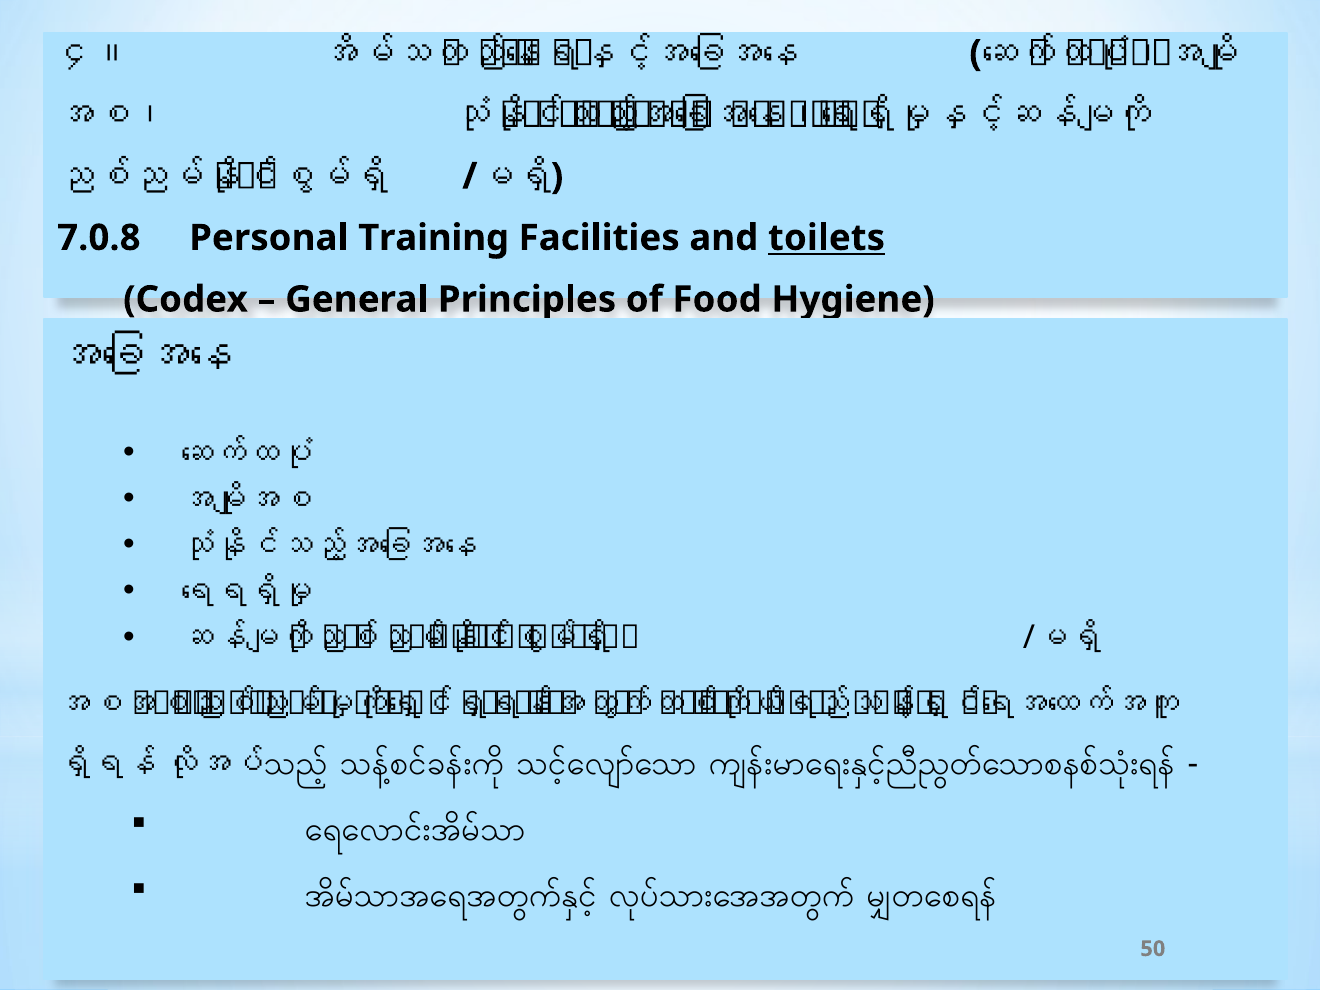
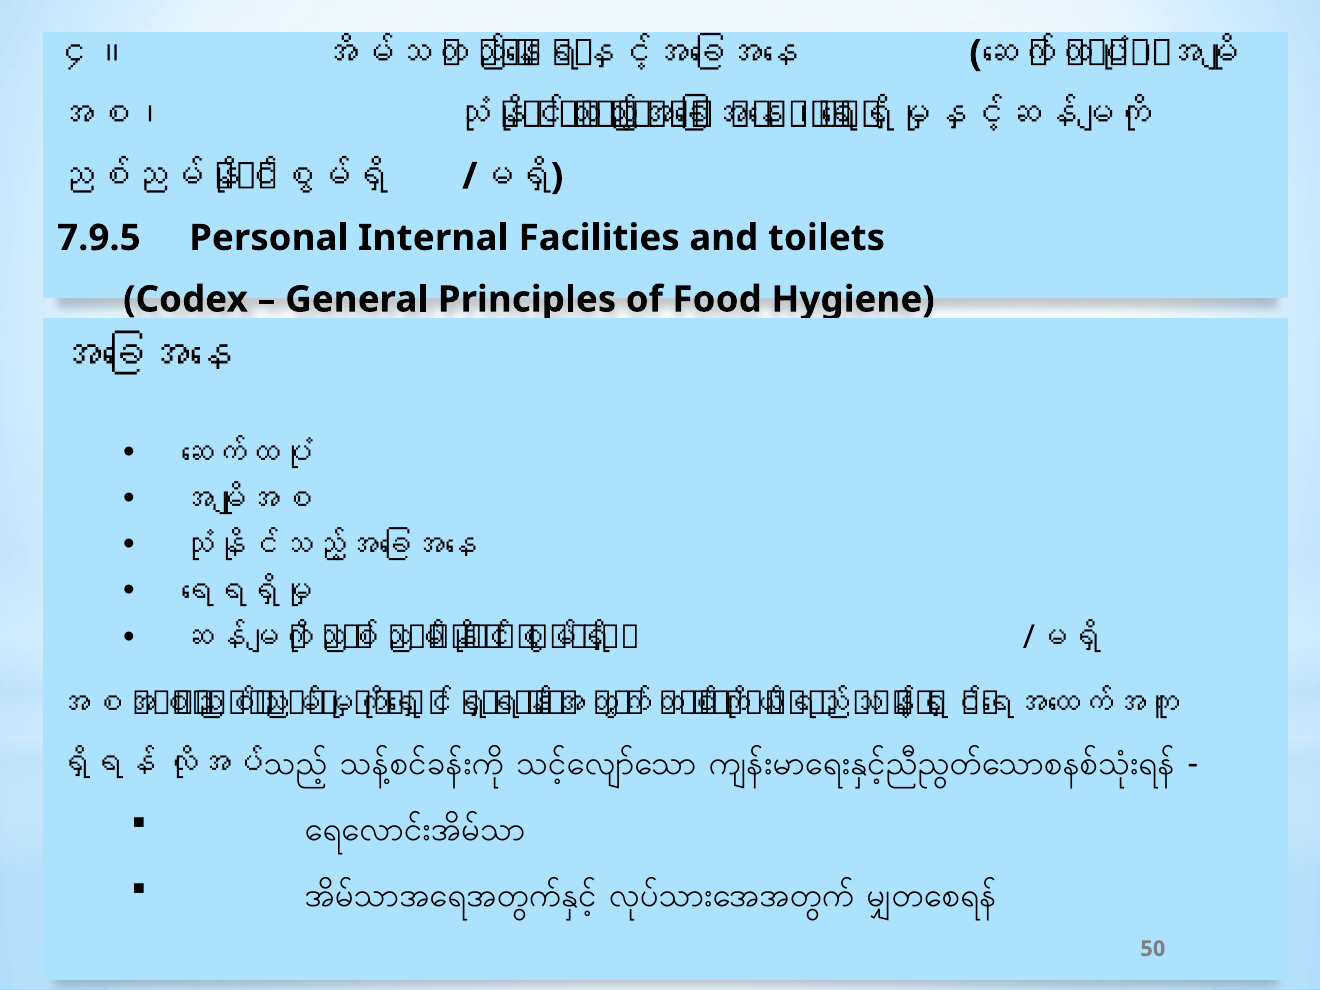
7.0.8: 7.0.8 -> 7.9.5 (99, 238)
Training: Training -> Internal (433, 238)
toilets underline: present -> none (827, 238)
